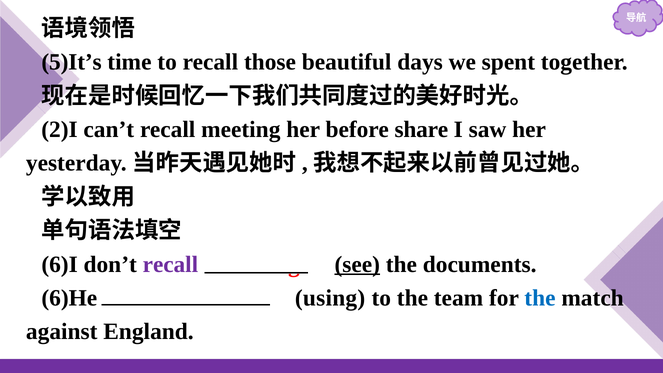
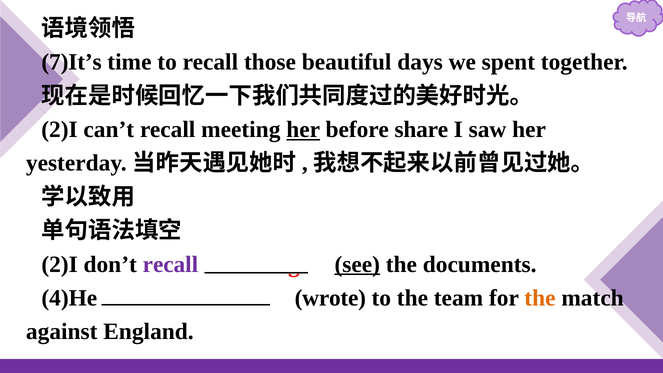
5)It’s: 5)It’s -> 7)It’s (72, 62)
her underline: none -> present (303, 129)
6)I: 6)I -> 2)I (60, 264)
6)He: 6)He -> 4)He (69, 298)
using: using -> wrote (330, 298)
the colour: blue -> orange (540, 298)
